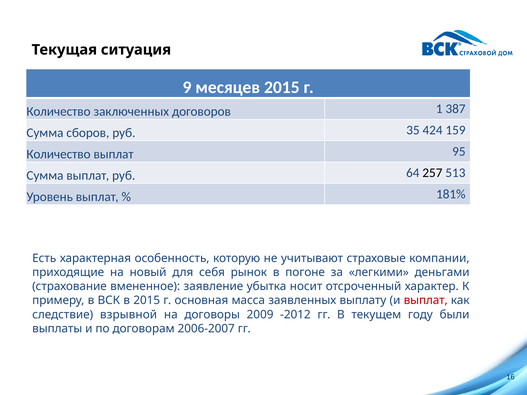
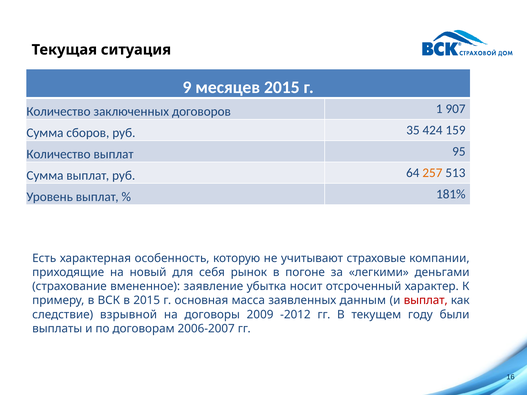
387: 387 -> 907 (456, 109)
257 colour: black -> orange (432, 173)
выплату: выплату -> данным (363, 301)
